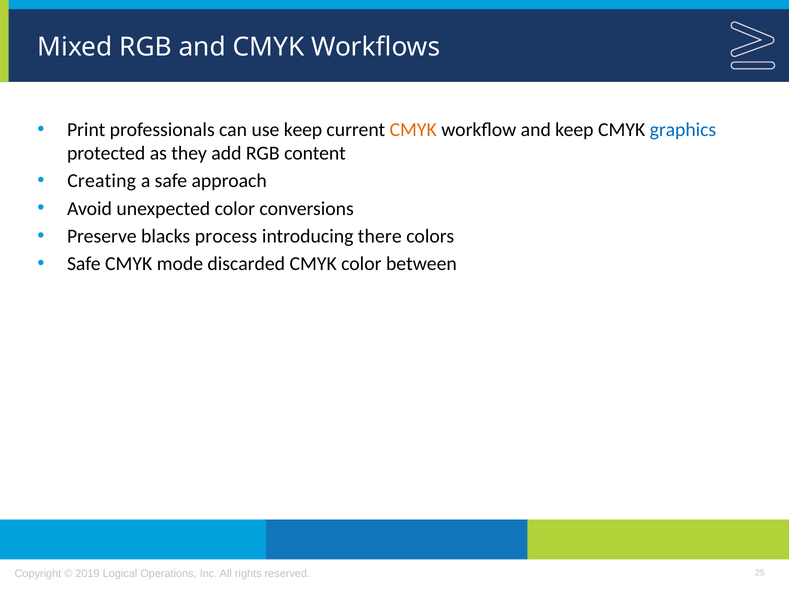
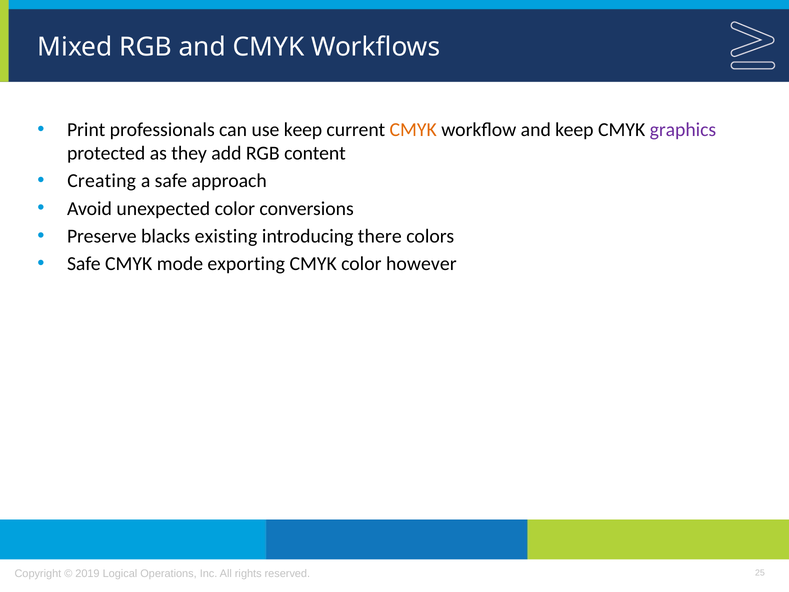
graphics colour: blue -> purple (683, 130)
process: process -> existing (226, 236)
discarded: discarded -> exporting (246, 264)
between: between -> however (421, 264)
